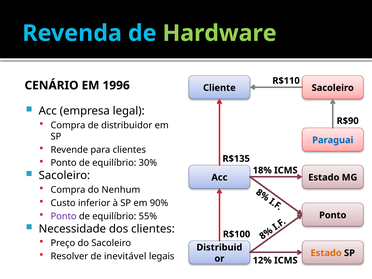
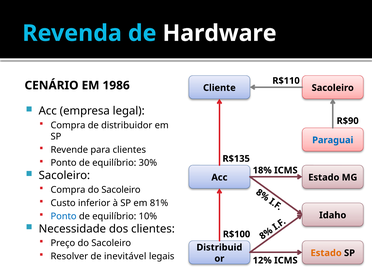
Hardware colour: light green -> white (220, 33)
1996: 1996 -> 1986 (116, 85)
Compra do Nenhum: Nenhum -> Sacoleiro (121, 190)
90%: 90% -> 81% (159, 203)
Ponto colour: purple -> blue (64, 216)
55%: 55% -> 10% (148, 216)
Ponto: Ponto -> Idaho (333, 215)
